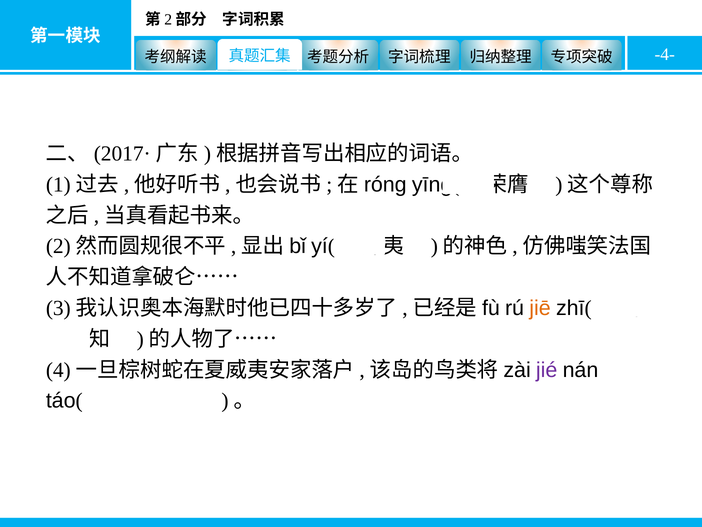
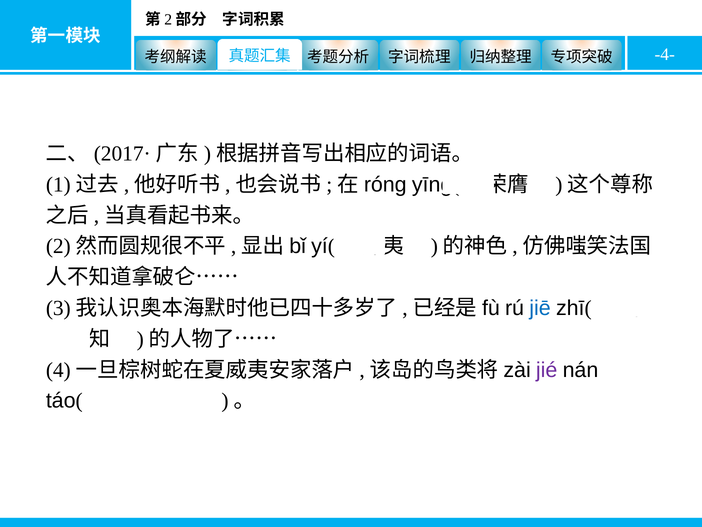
jiē colour: orange -> blue (540, 308)
